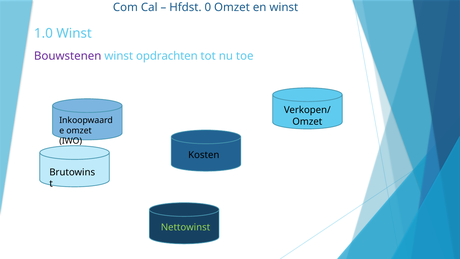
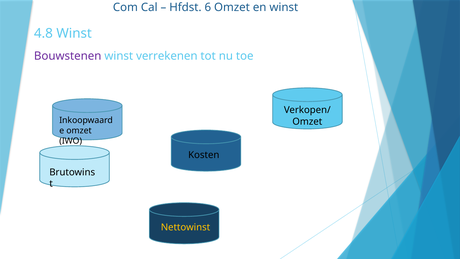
0: 0 -> 6 (208, 7)
1.0: 1.0 -> 4.8 (43, 33)
opdrachten: opdrachten -> verrekenen (167, 56)
Nettowinst colour: light green -> yellow (186, 227)
